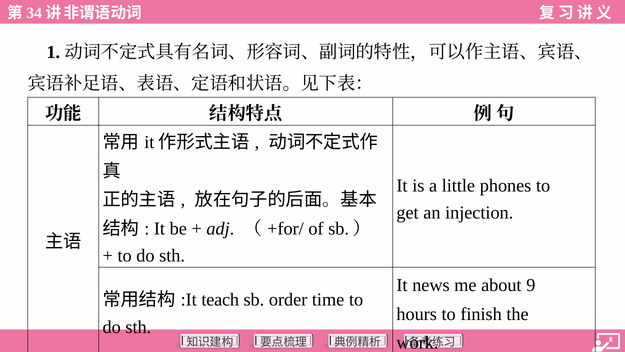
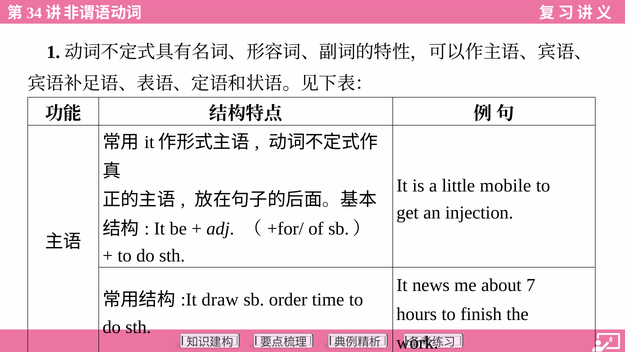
phones: phones -> mobile (505, 185)
9: 9 -> 7 (531, 285)
teach: teach -> draw (220, 299)
